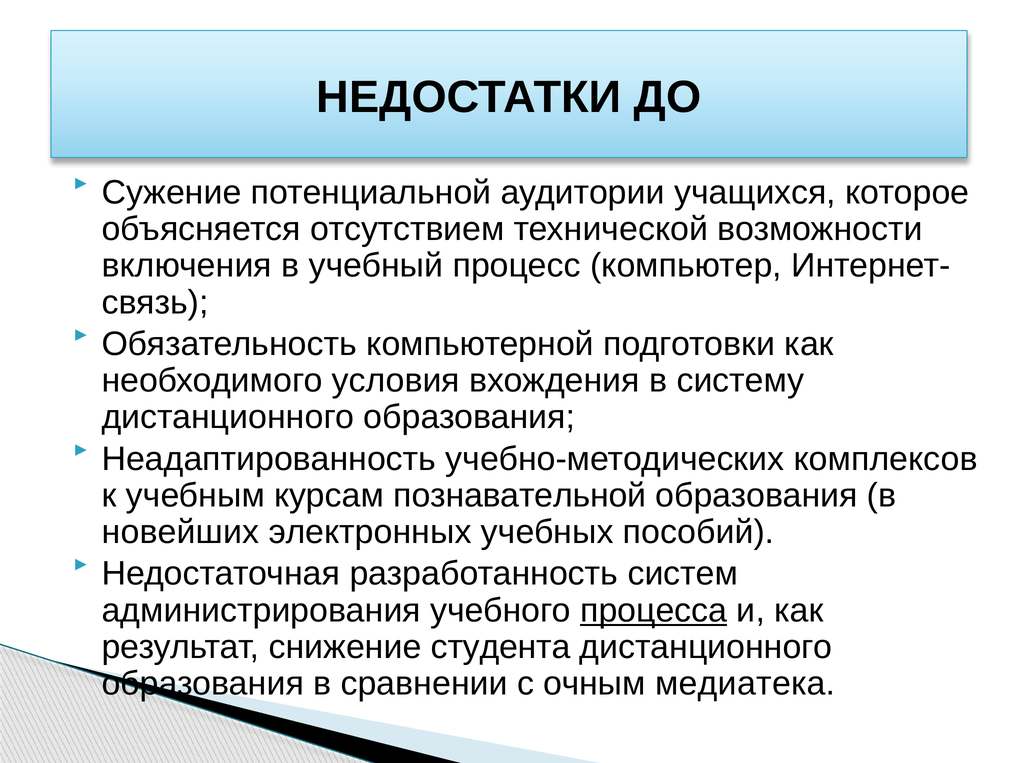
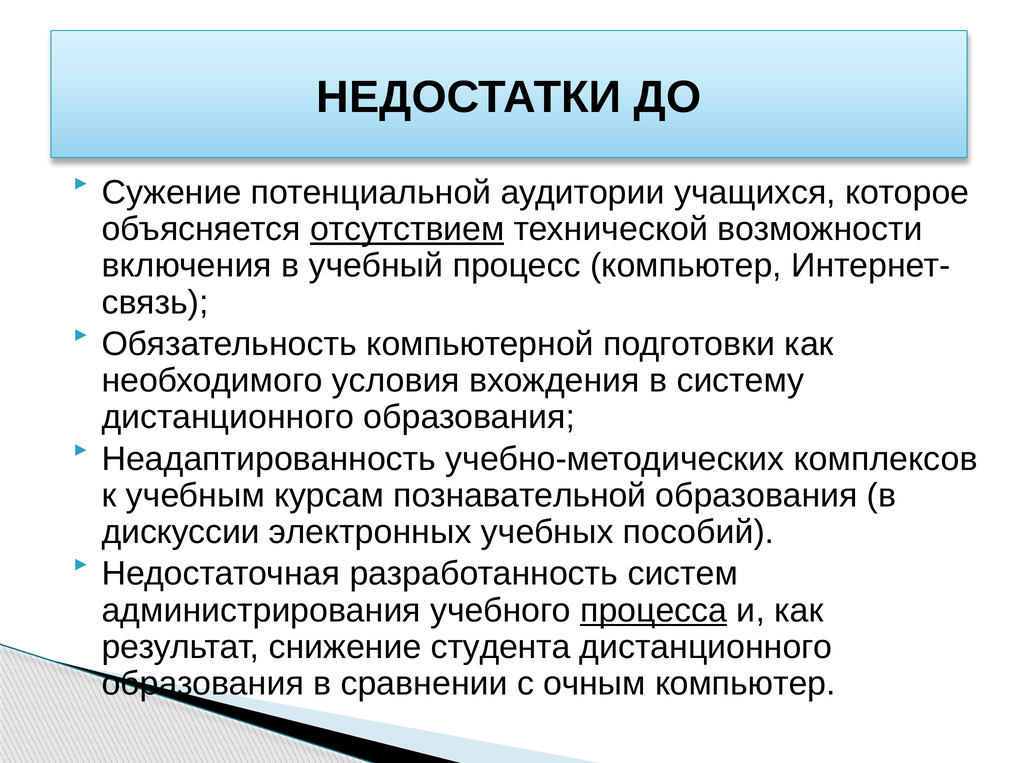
отсутствием underline: none -> present (407, 229)
новейших: новейших -> дискуссии (181, 532)
очным медиатека: медиатека -> компьютер (745, 684)
